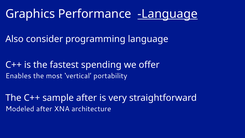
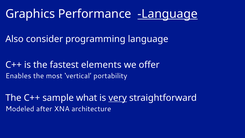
spending: spending -> elements (101, 65)
sample after: after -> what (87, 98)
very underline: none -> present (118, 98)
